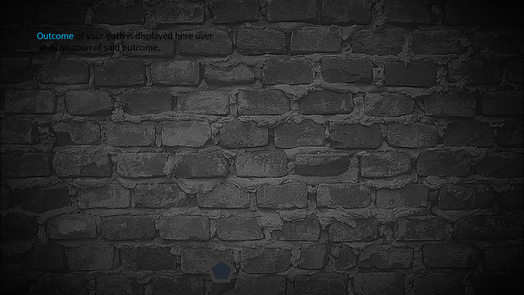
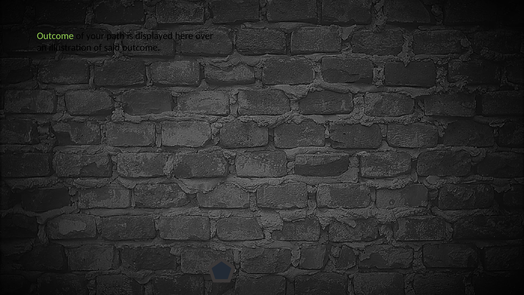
Outcome colour: light blue -> light green (55, 36)
